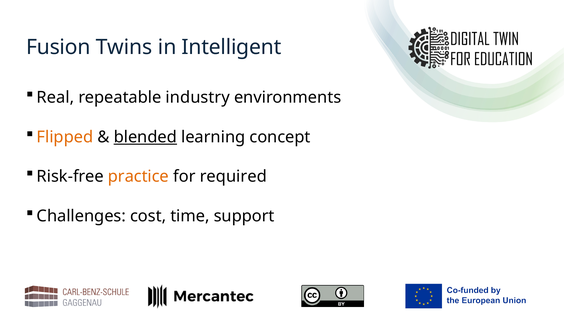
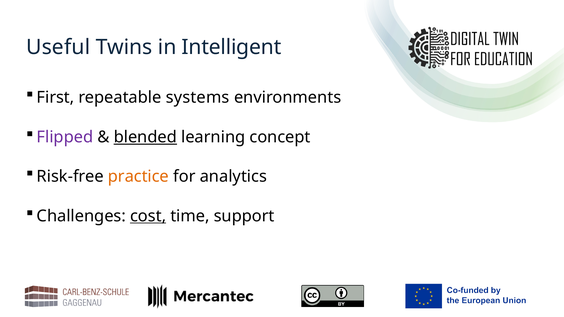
Fusion: Fusion -> Useful (58, 47)
Real: Real -> First (55, 98)
industry: industry -> systems (198, 98)
Flipped colour: orange -> purple (65, 137)
required: required -> analytics (233, 177)
cost underline: none -> present (148, 216)
